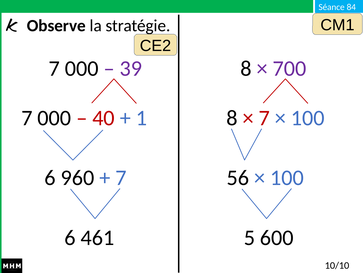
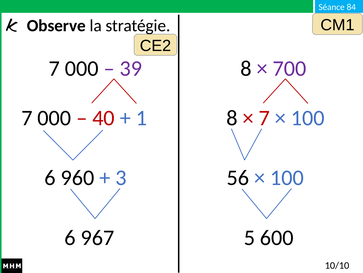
7: 7 -> 3 (121, 177)
461: 461 -> 967 (97, 237)
